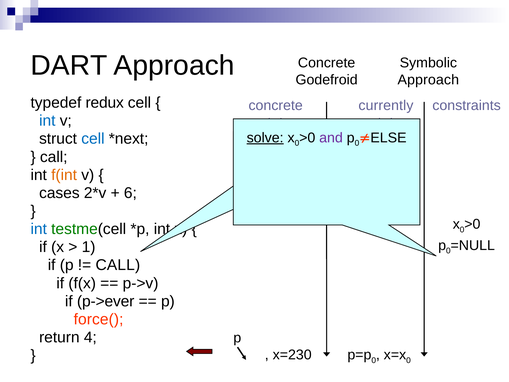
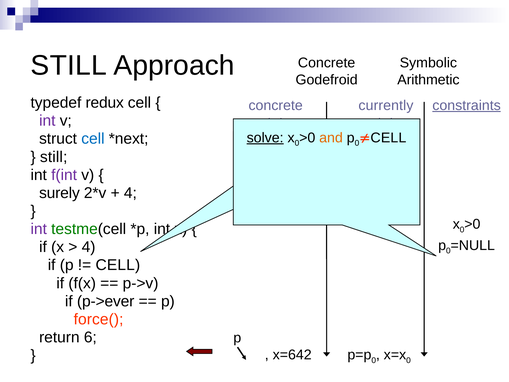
DART: DART -> STILL (69, 66)
Approach: Approach -> Arithmetic (428, 80)
constraints underline: none -> present (467, 105)
int colour: blue -> purple (47, 121)
and colour: purple -> orange (331, 138)
ELSE: ELSE -> CELL (388, 138)
call: call -> still (54, 157)
f(int colour: orange -> purple (64, 175)
cases: cases -> surely (59, 193)
6: 6 -> 4 (130, 193)
int colour: blue -> purple (39, 229)
1: 1 -> 4 (89, 247)
CALL: CALL -> CELL (118, 265)
4: 4 -> 6 (90, 337)
x=230: x=230 -> x=642 (292, 355)
